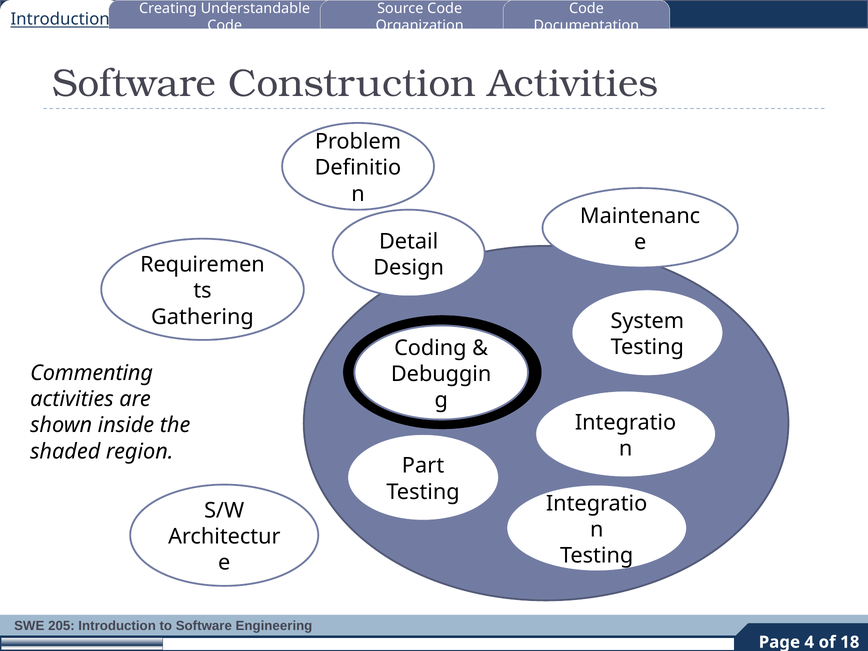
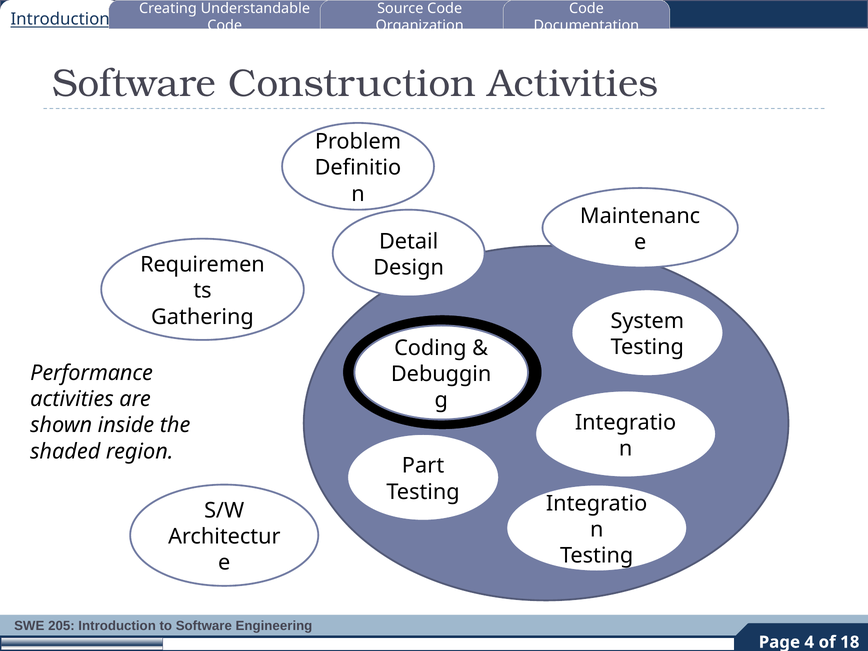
Commenting: Commenting -> Performance (92, 373)
